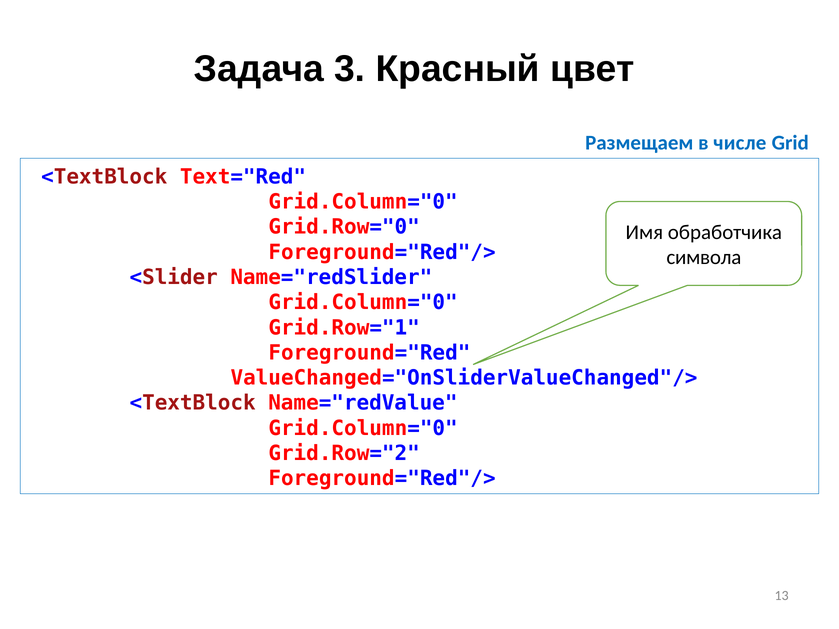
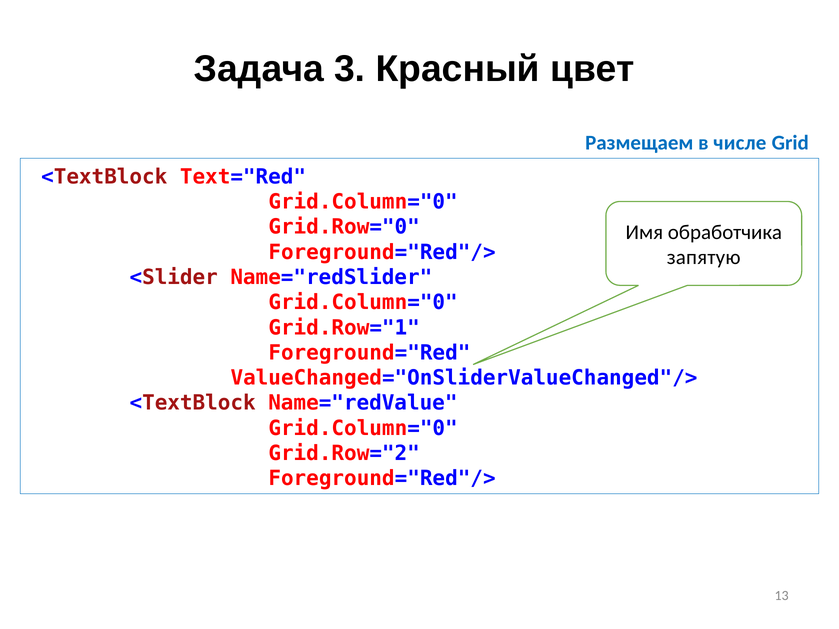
символа: символа -> запятую (704, 258)
